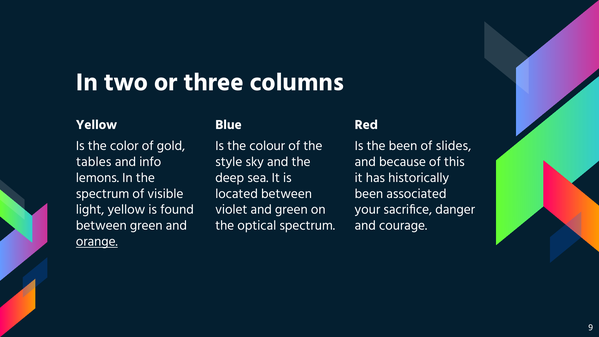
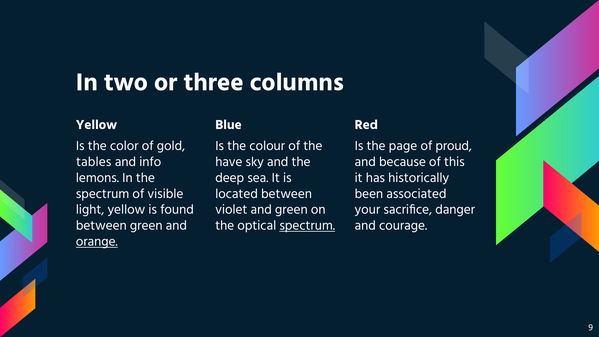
the been: been -> page (403, 146)
slides: slides -> proud (454, 146)
style: style -> have (229, 162)
spectrum underline: none -> present (307, 226)
